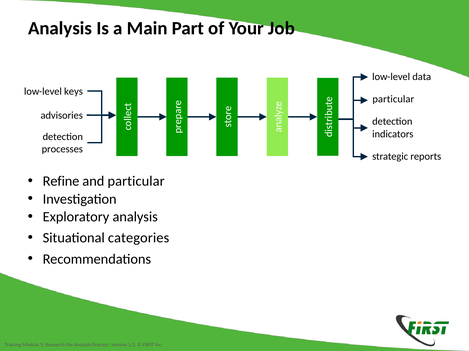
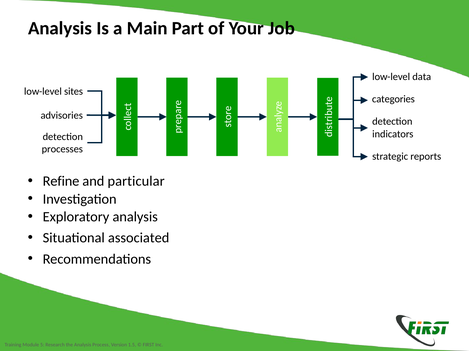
keys: keys -> sites (74, 91)
particular: particular -> categories (393, 99)
categories: categories -> associated (139, 238)
